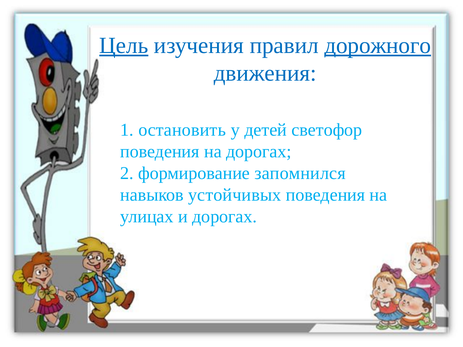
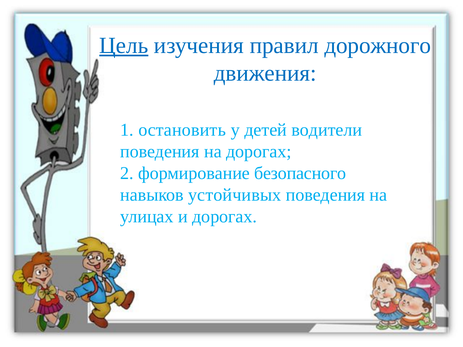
дорожного underline: present -> none (378, 46)
светофор: светофор -> водители (327, 130)
запомнился: запомнился -> безопасного (300, 173)
